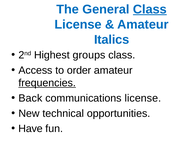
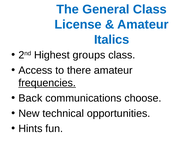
Class underline: present -> none (150, 9)
order: order -> there (79, 71)
communications license: license -> choose (143, 99)
Have: Have -> Hints (30, 129)
